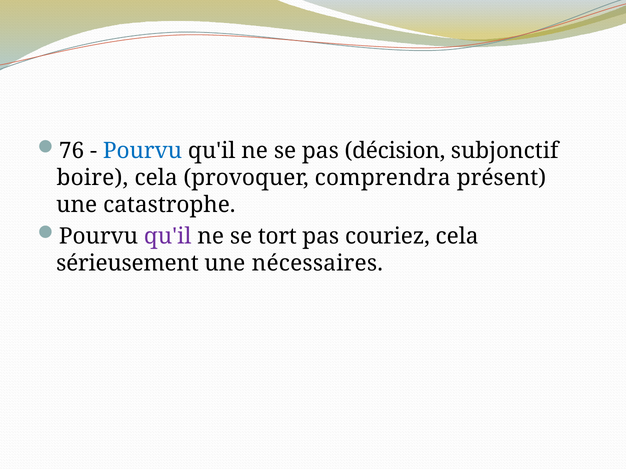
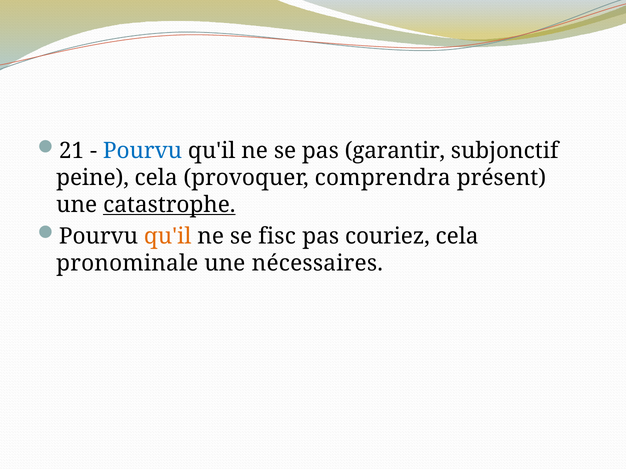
76: 76 -> 21 (72, 151)
décision: décision -> garantir (395, 151)
boire: boire -> peine (93, 178)
catastrophe underline: none -> present (169, 205)
qu'il colour: purple -> orange (168, 237)
tort: tort -> fisc (277, 237)
sérieusement: sérieusement -> pronominale (127, 264)
